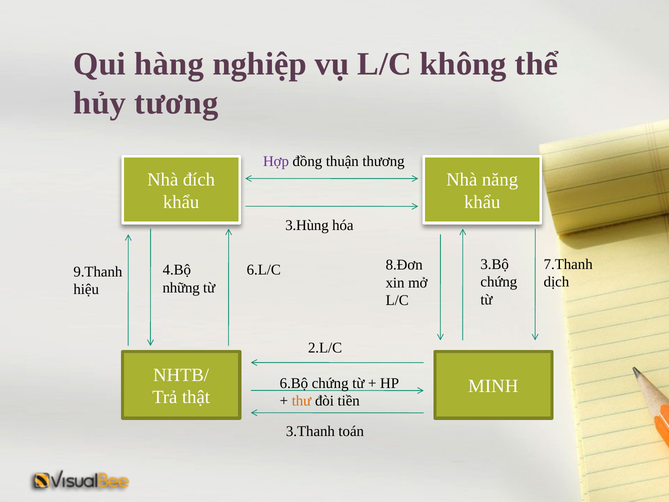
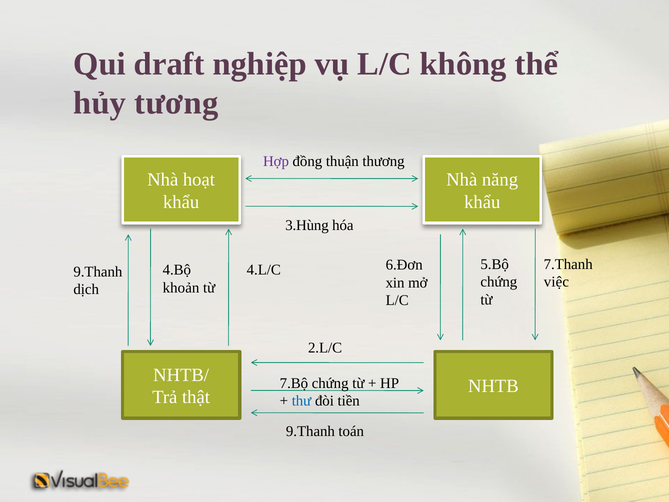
hàng: hàng -> draft (169, 64)
đích: đích -> hoạt (199, 180)
3.Bộ: 3.Bộ -> 5.Bộ (495, 264)
8.Đơn: 8.Đơn -> 6.Đơn (404, 265)
6.L/C: 6.L/C -> 4.L/C (264, 270)
dịch: dịch -> việc (556, 282)
những: những -> khoản (181, 288)
hiệu: hiệu -> dịch (86, 289)
6.Bộ: 6.Bộ -> 7.Bộ (294, 383)
MINH: MINH -> NHTB (493, 386)
thư colour: orange -> blue (302, 401)
3.Thanh: 3.Thanh -> 9.Thanh (310, 431)
